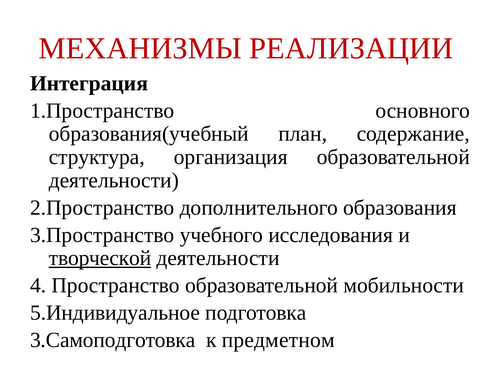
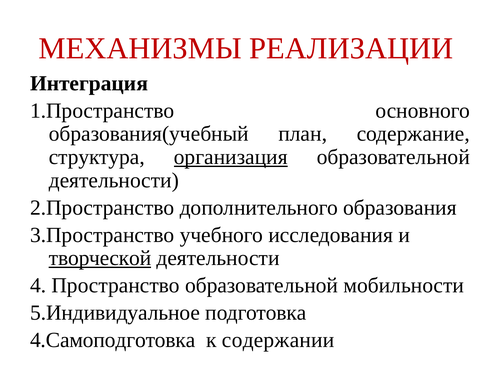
организация underline: none -> present (231, 157)
3.Самоподготовка: 3.Самоподготовка -> 4.Самоподготовка (113, 340)
предметном: предметном -> содержании (278, 340)
